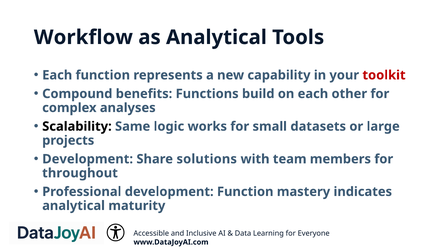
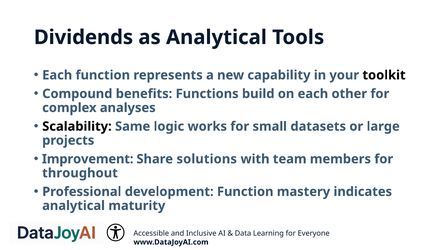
Workflow: Workflow -> Dividends (83, 37)
toolkit colour: red -> black (384, 75)
Development: Development -> Improvement (88, 159)
